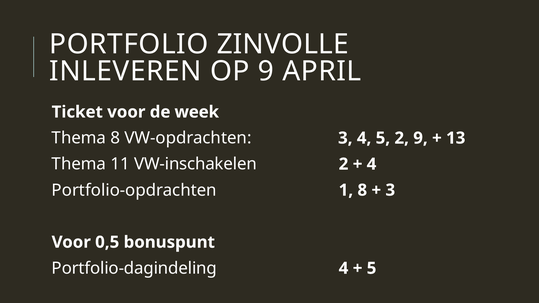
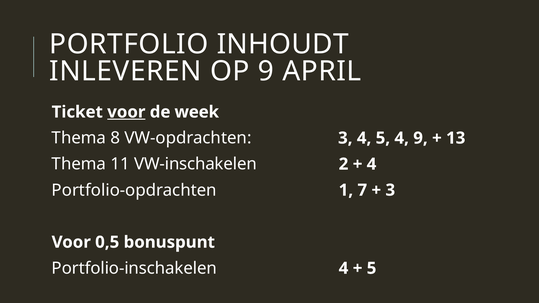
ZINVOLLE: ZINVOLLE -> INHOUDT (283, 44)
voor underline: none -> present (126, 112)
5 2: 2 -> 4 (402, 138)
1 8: 8 -> 7 (362, 190)
Portfolio-dagindeling: Portfolio-dagindeling -> Portfolio-inschakelen (134, 268)
